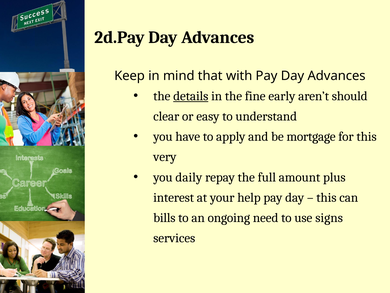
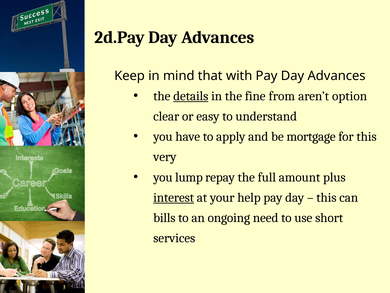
early: early -> from (282, 96)
should: should -> option (350, 96)
daily: daily -> lump (189, 177)
interest underline: none -> present (174, 197)
signs: signs -> short (329, 217)
